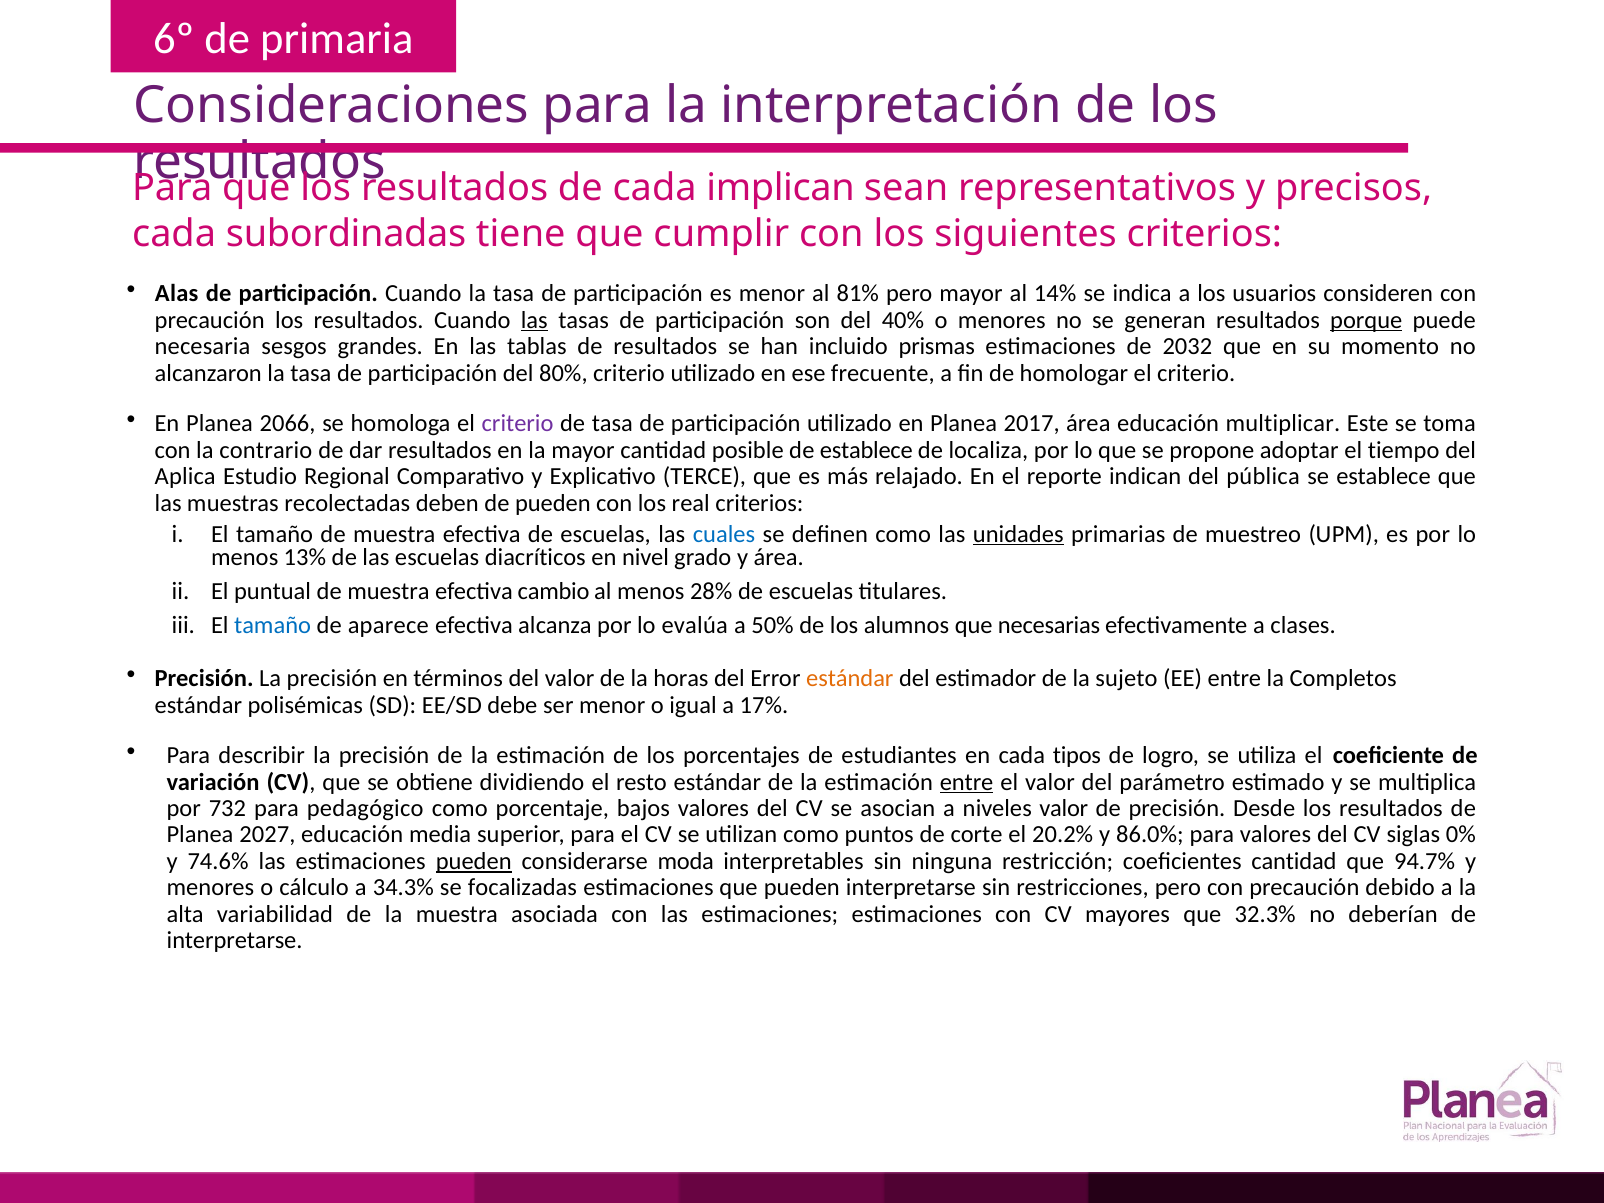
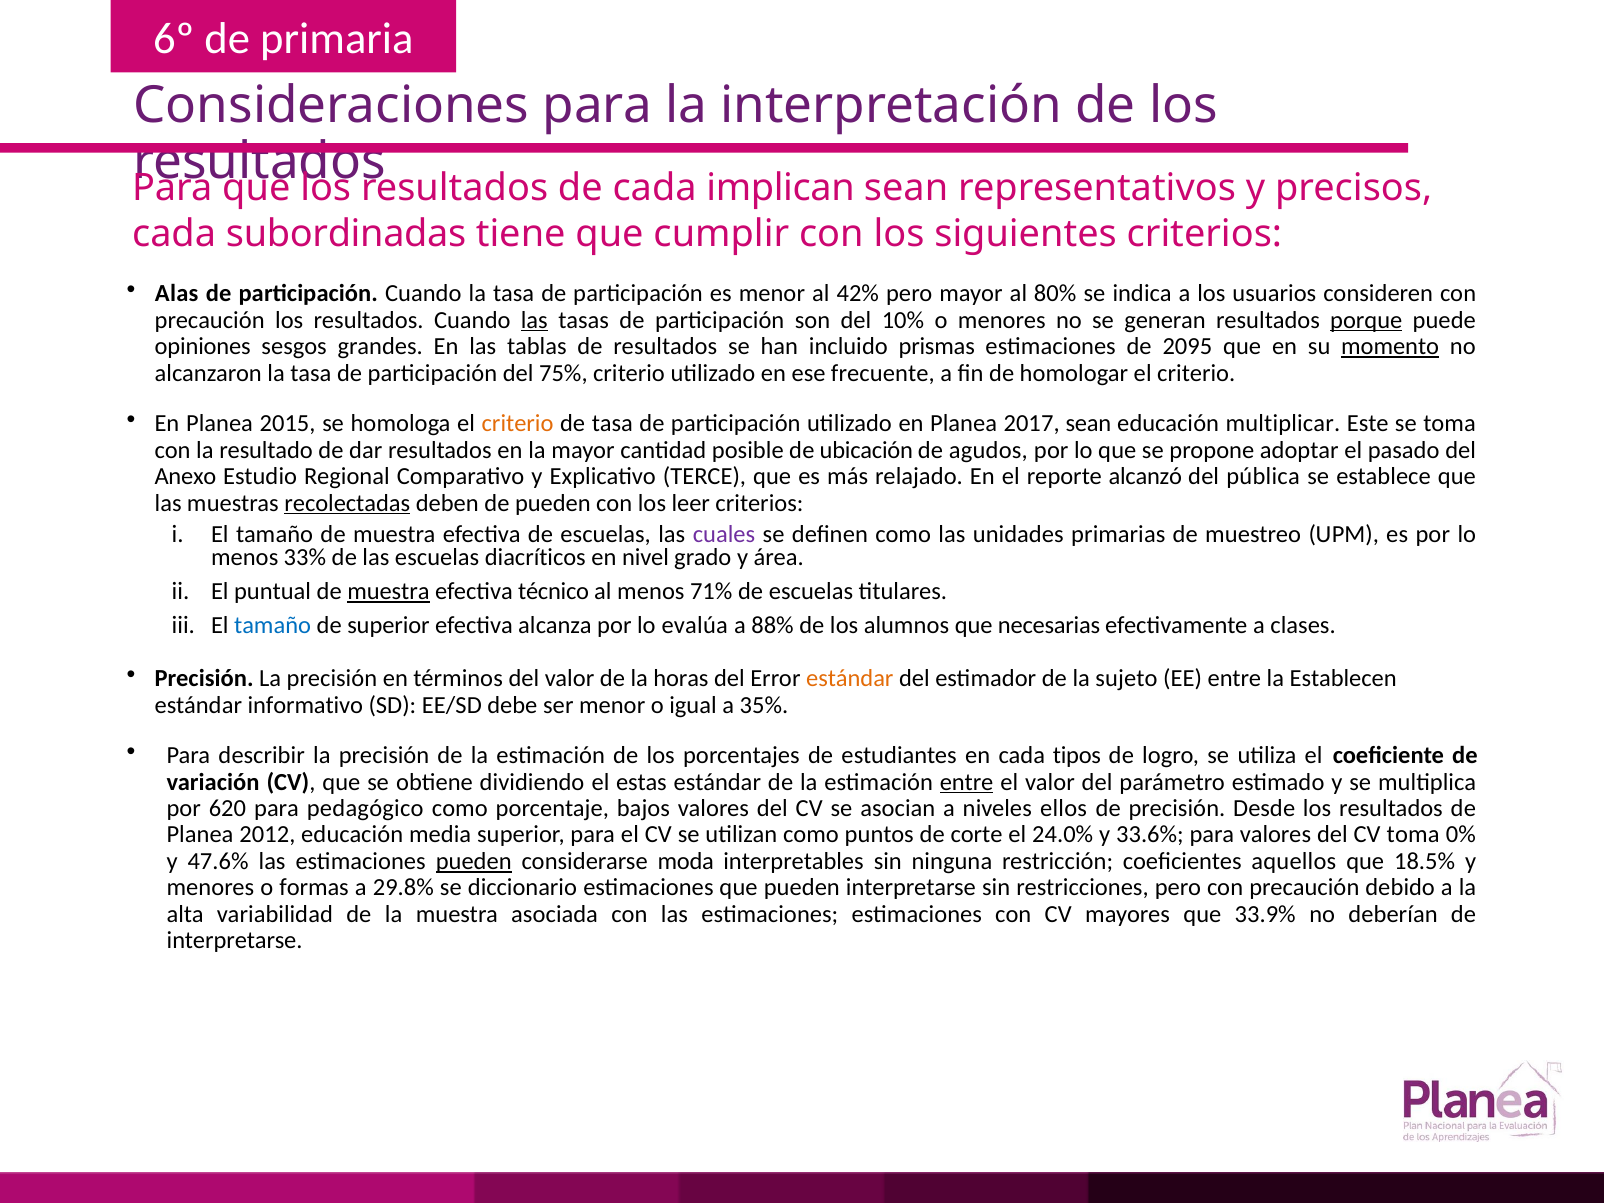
81%: 81% -> 42% (858, 294)
14%: 14% -> 80% (1055, 294)
40%: 40% -> 10% (903, 320)
necesaria: necesaria -> opiniones (203, 347)
2032: 2032 -> 2095 (1187, 347)
momento underline: none -> present (1390, 347)
80%: 80% -> 75% (563, 373)
2066: 2066 -> 2015 (288, 424)
criterio colour: purple -> orange (518, 424)
2017 área: área -> sean (1088, 424)
contrario: contrario -> resultado (266, 450)
de establece: establece -> ubicación (866, 450)
localiza: localiza -> agudos (988, 450)
tiempo: tiempo -> pasado (1404, 450)
Aplica: Aplica -> Anexo (185, 477)
indican: indican -> alcanzó (1145, 477)
recolectadas underline: none -> present (347, 503)
real: real -> leer (691, 503)
cuales colour: blue -> purple (724, 534)
unidades underline: present -> none (1018, 534)
13%: 13% -> 33% (305, 558)
muestra underline: none -> present (388, 592)
cambio: cambio -> técnico (554, 592)
28%: 28% -> 71% (711, 592)
de aparece: aparece -> superior (388, 625)
50%: 50% -> 88% (773, 625)
Completos: Completos -> Establecen (1343, 679)
polisémicas: polisémicas -> informativo (305, 705)
17%: 17% -> 35% (764, 705)
resto: resto -> estas (641, 782)
732: 732 -> 620 (227, 808)
niveles valor: valor -> ellos (1064, 808)
2027: 2027 -> 2012 (267, 835)
20.2%: 20.2% -> 24.0% (1063, 835)
86.0%: 86.0% -> 33.6% (1150, 835)
CV siglas: siglas -> toma (1413, 835)
74.6%: 74.6% -> 47.6% (218, 861)
coeficientes cantidad: cantidad -> aquellos (1294, 861)
94.7%: 94.7% -> 18.5% (1425, 861)
cálculo: cálculo -> formas (314, 888)
34.3%: 34.3% -> 29.8% (403, 888)
focalizadas: focalizadas -> diccionario (522, 888)
32.3%: 32.3% -> 33.9% (1265, 914)
